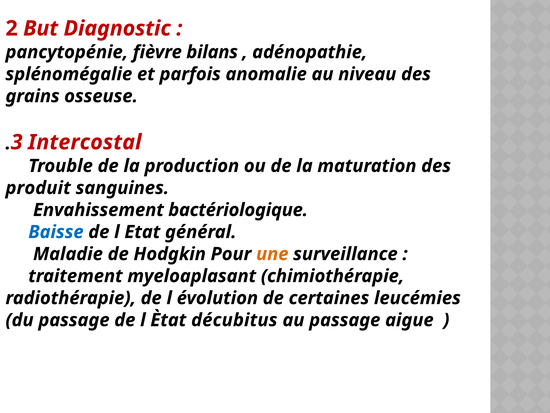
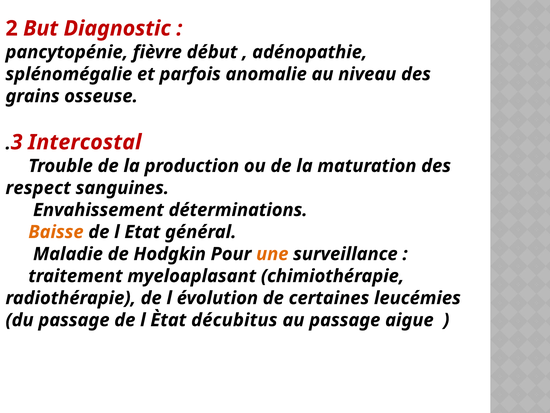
bilans: bilans -> début (212, 52)
produit: produit -> respect (38, 188)
bactériologique: bactériologique -> déterminations (238, 210)
Baisse colour: blue -> orange (56, 232)
